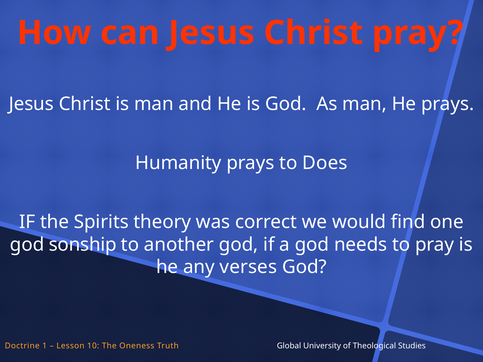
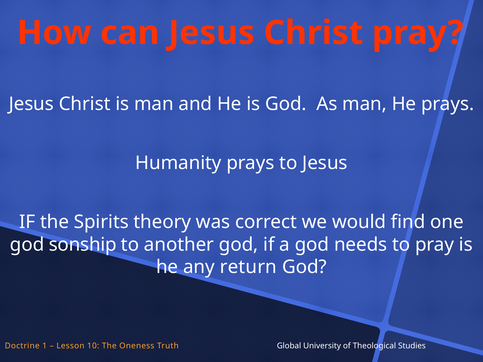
to Does: Does -> Jesus (325, 163)
verses: verses -> return (248, 267)
